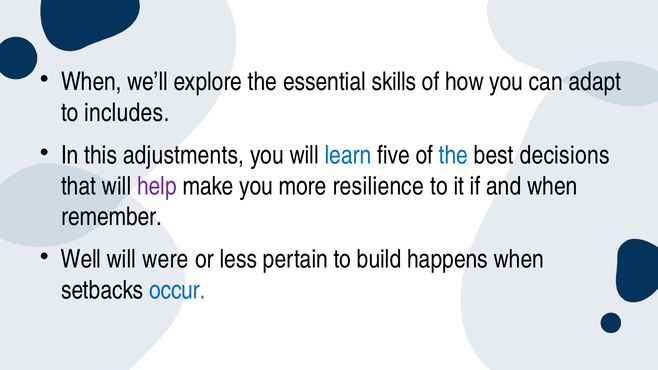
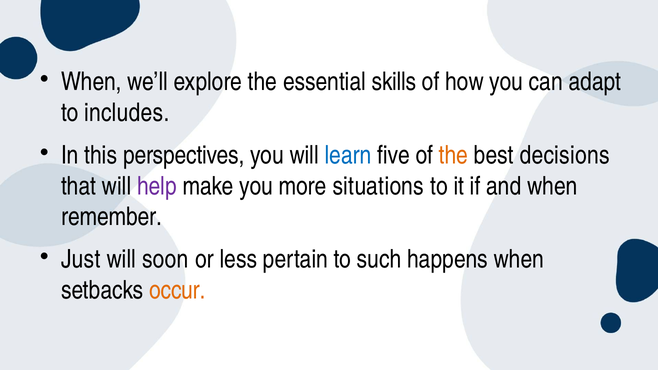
adjustments: adjustments -> perspectives (184, 155)
the colour: blue -> orange (454, 155)
resilience: resilience -> situations (378, 186)
Well: Well -> Just (81, 260)
were: were -> soon (165, 260)
build: build -> such (379, 260)
occur colour: blue -> orange (177, 290)
